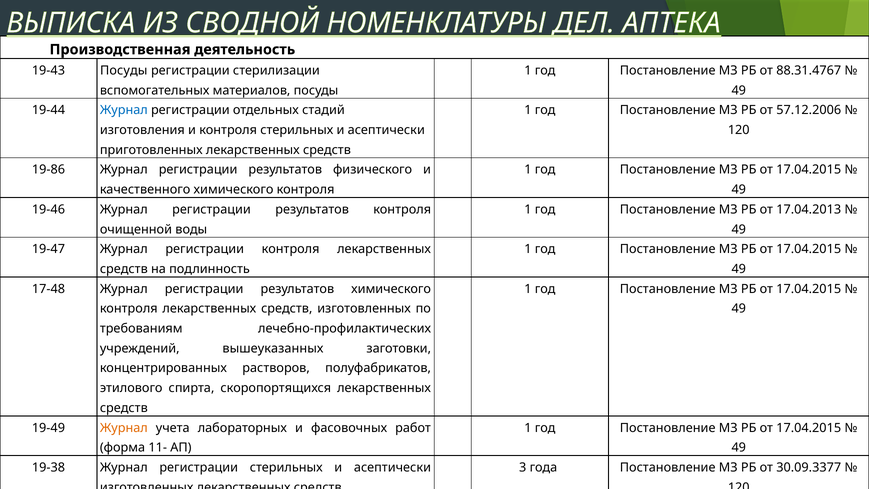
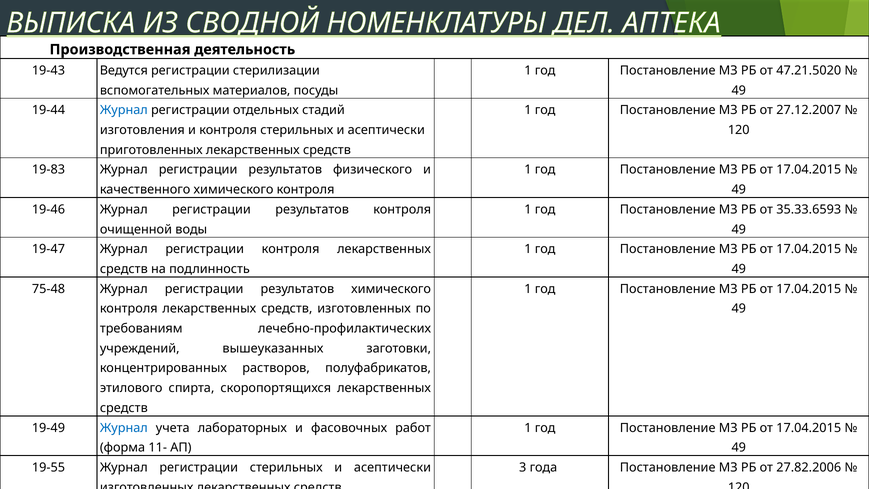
19-43 Посуды: Посуды -> Ведутся (124, 71)
88.31.4767: 88.31.4767 -> 47.21.5020 (809, 71)
57.12.2006: 57.12.2006 -> 27.12.2007 (809, 110)
19-86: 19-86 -> 19-83 (48, 170)
17.04.2013: 17.04.2013 -> 35.33.6593 (809, 209)
17-48: 17-48 -> 75-48 (48, 289)
Журнал colour: orange -> blue (124, 428)
19-38: 19-38 -> 19-55 (48, 467)
30.09.3377: 30.09.3377 -> 27.82.2006 (809, 467)
